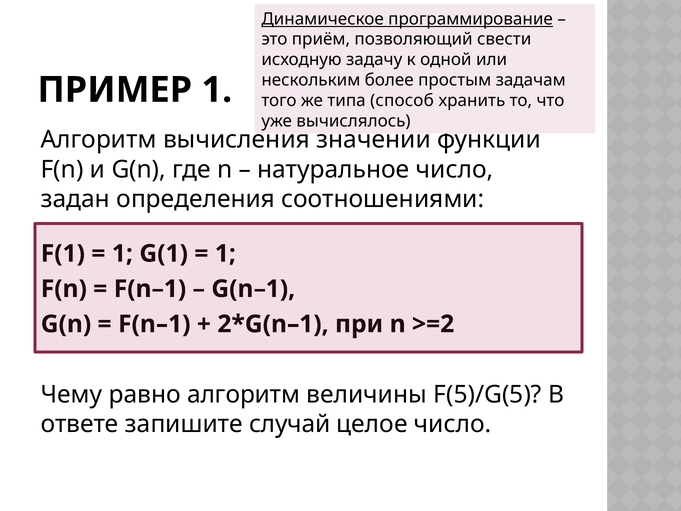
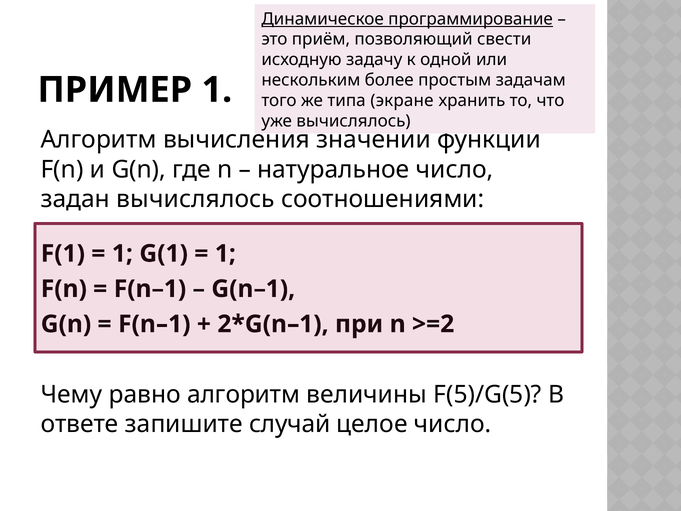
способ: способ -> экране (402, 101)
задан определения: определения -> вычислялось (196, 199)
